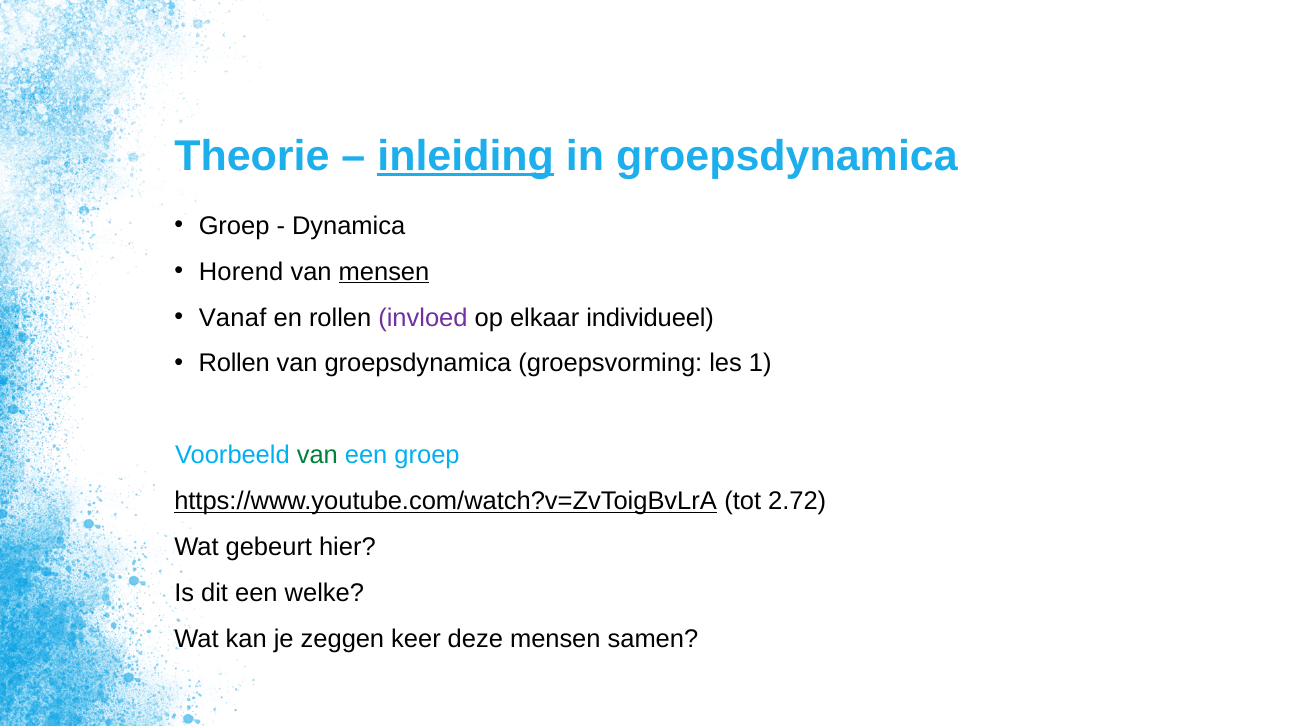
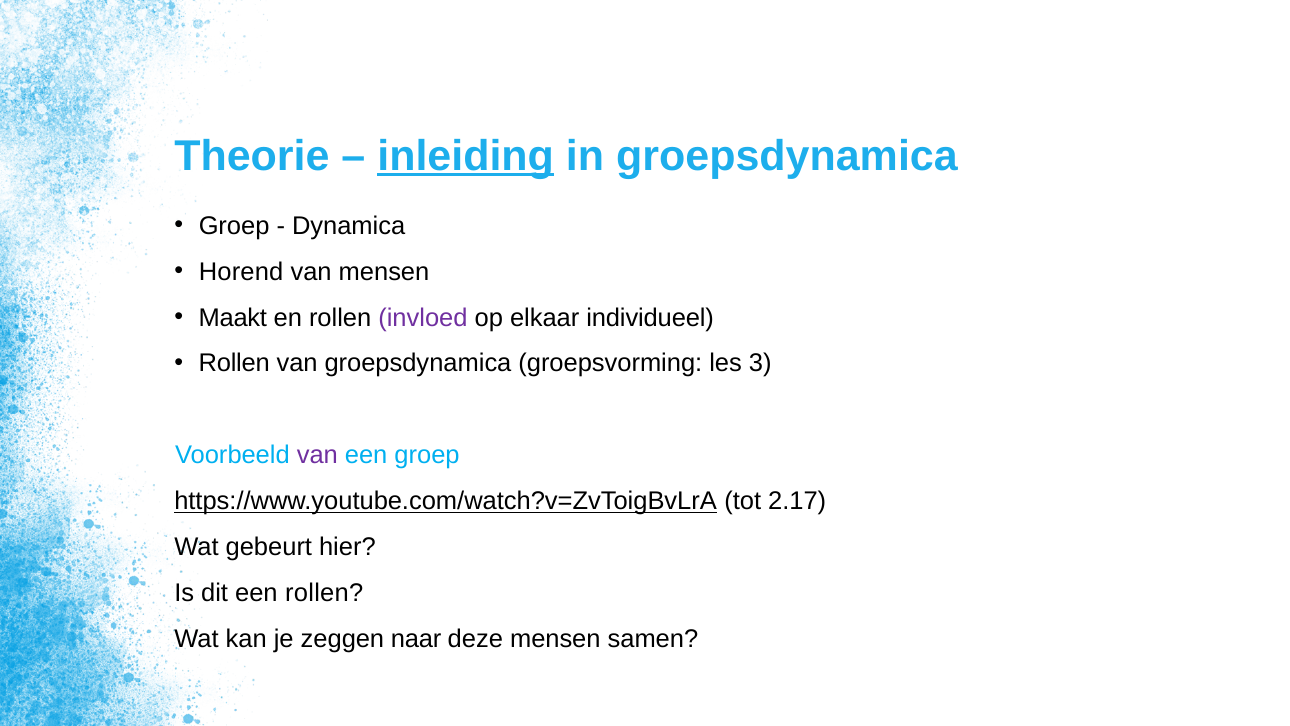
mensen underline: present -> none (384, 272)
Vanaf: Vanaf -> Maakt (233, 317)
1: 1 -> 3 (760, 363)
van colour: green -> purple (317, 455)
2.72: 2.72 -> 2.17 (797, 501)
een welke: welke -> rollen (324, 593)
keer: keer -> naar (416, 639)
